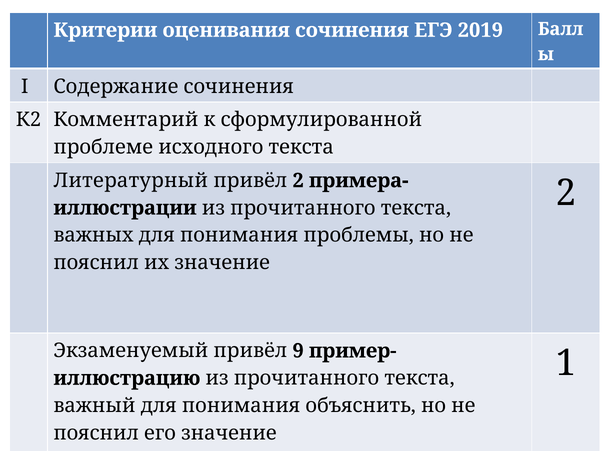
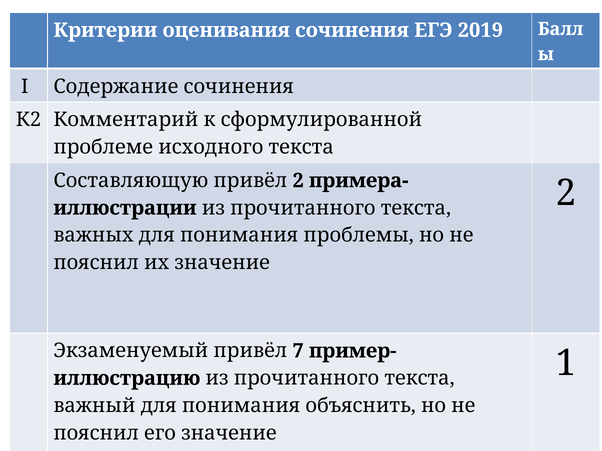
Литературный: Литературный -> Составляющую (131, 181)
9: 9 -> 7 (298, 351)
